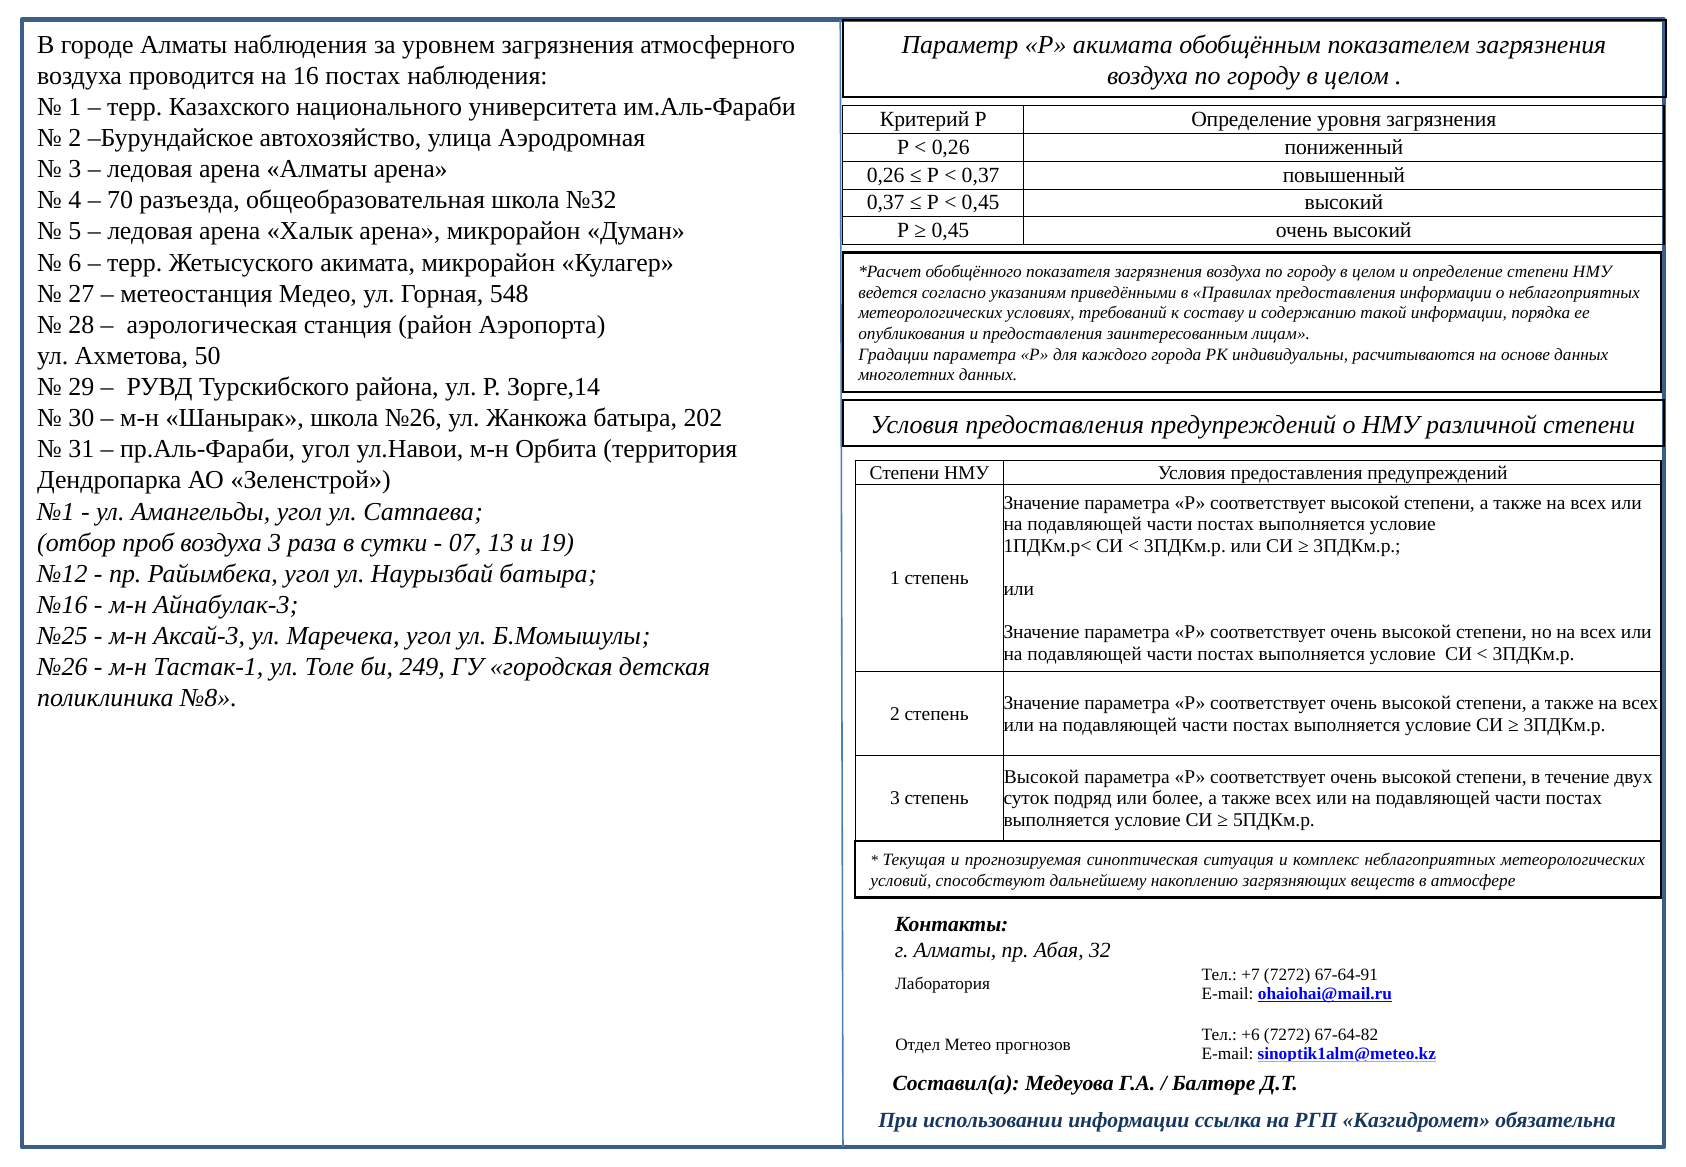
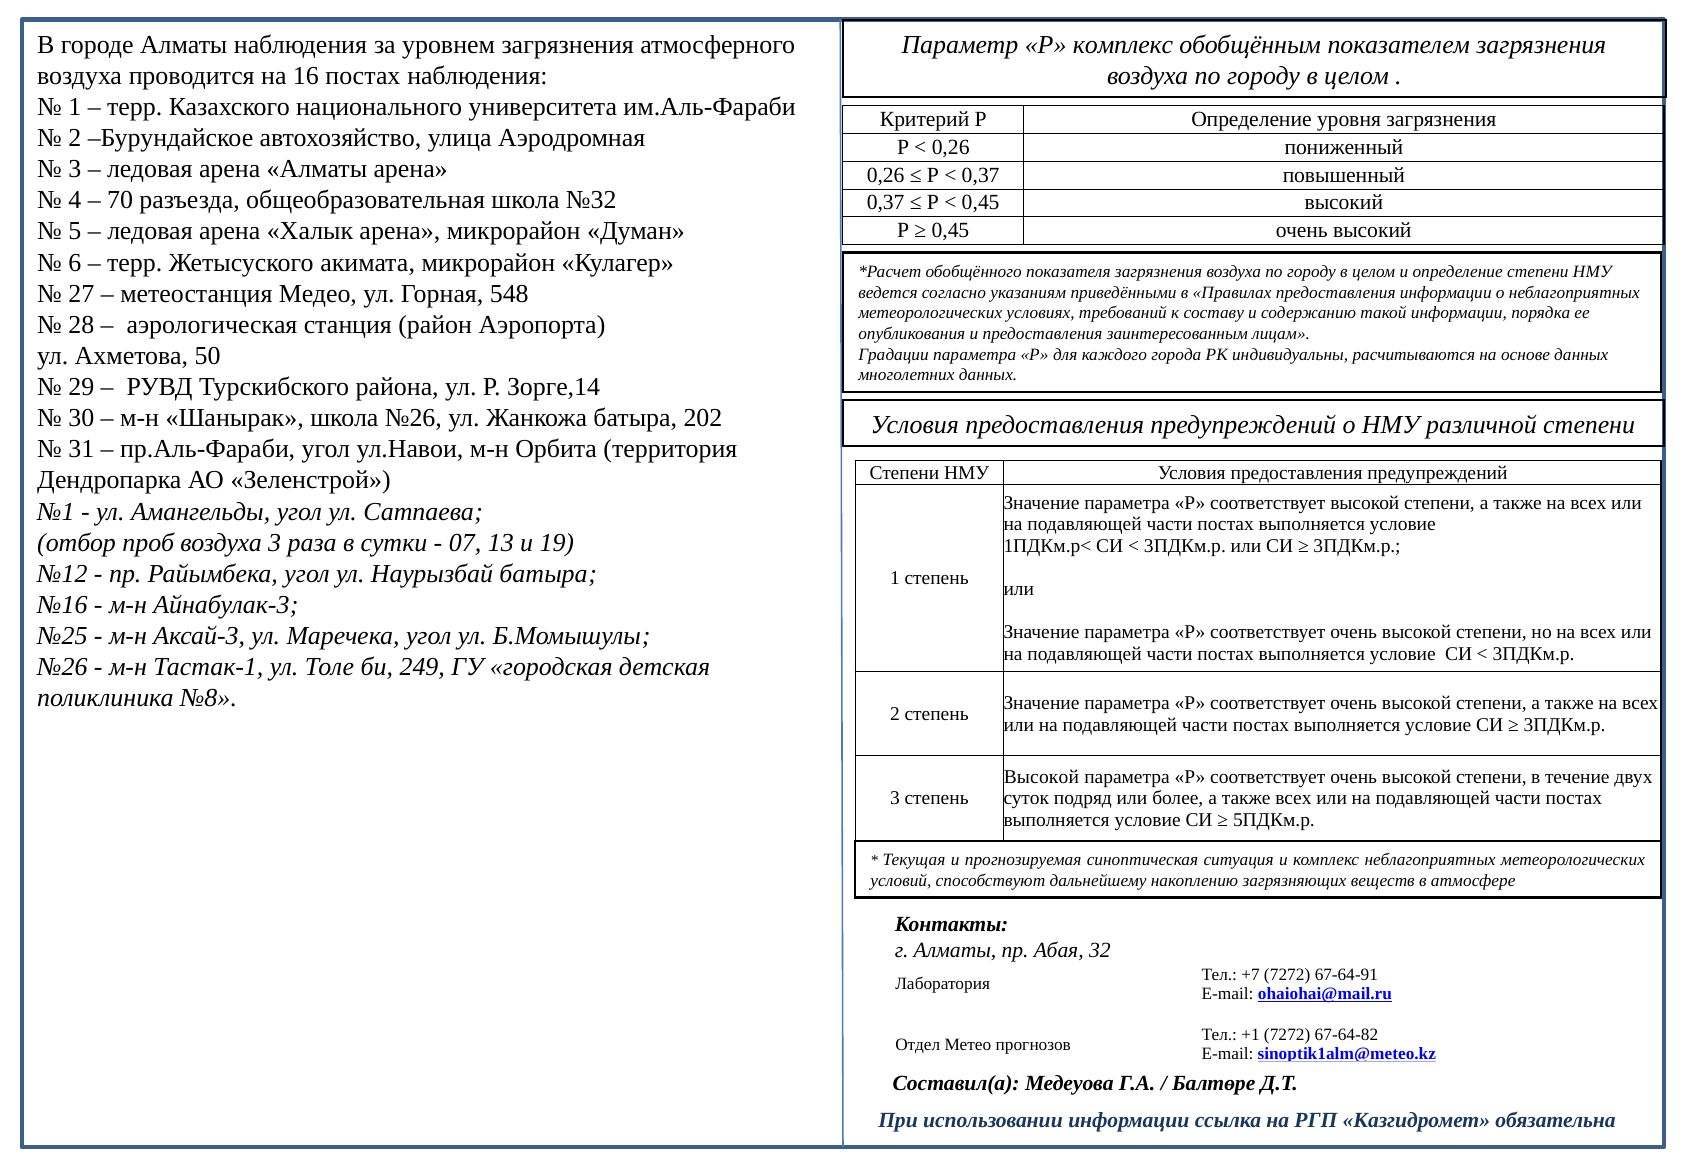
Р акимата: акимата -> комплекс (1123, 45)
+6: +6 -> +1 (1250, 1035)
